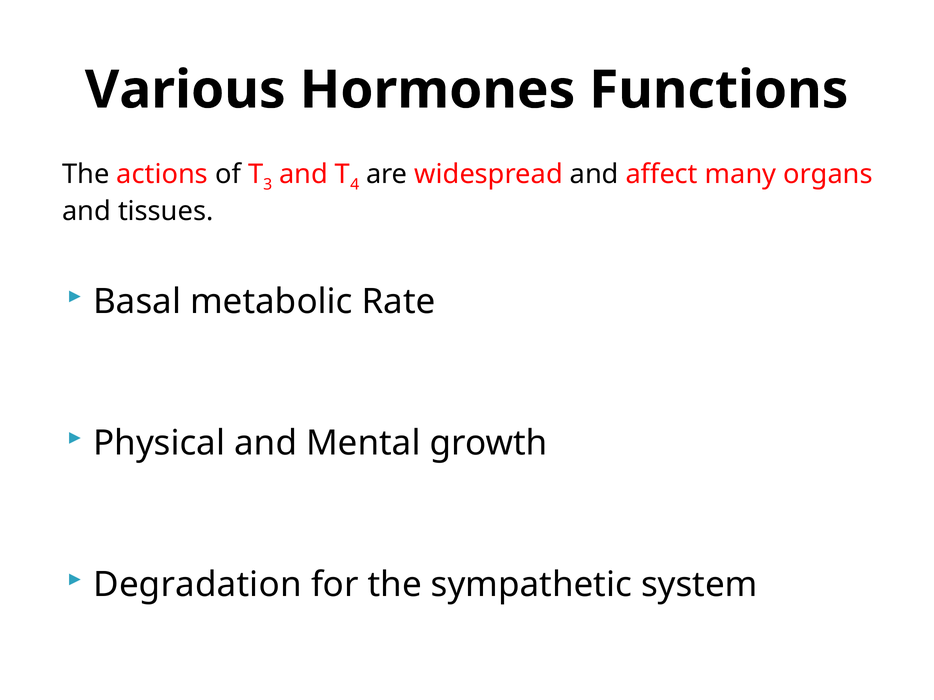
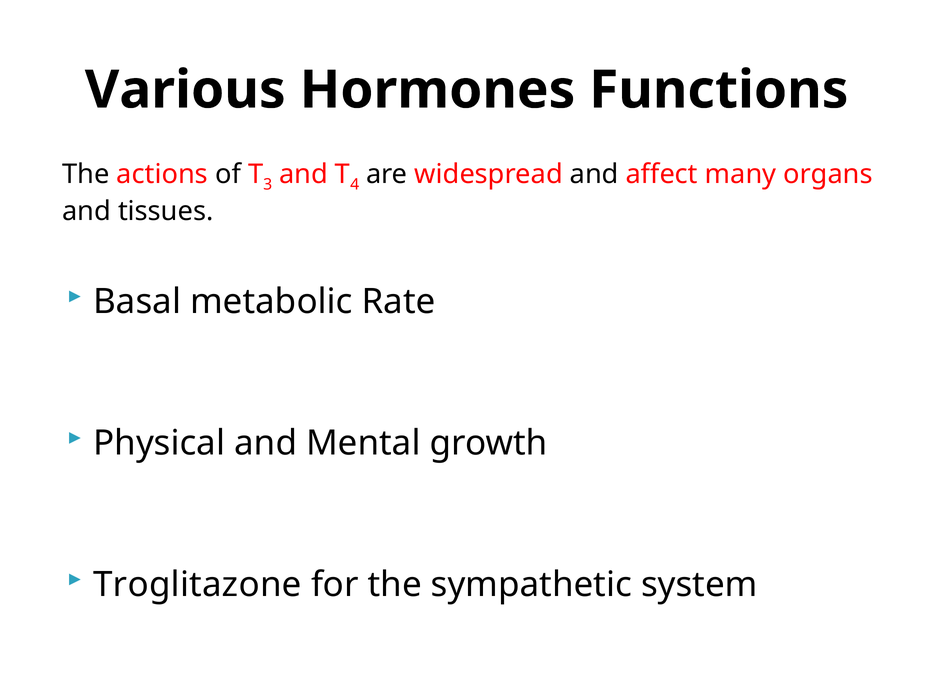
Degradation: Degradation -> Troglitazone (197, 585)
